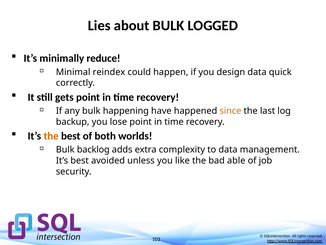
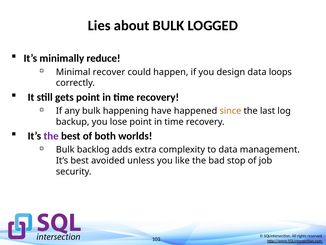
reindex: reindex -> recover (109, 72)
quick: quick -> loops (280, 72)
the colour: orange -> purple (51, 136)
able: able -> stop (236, 160)
